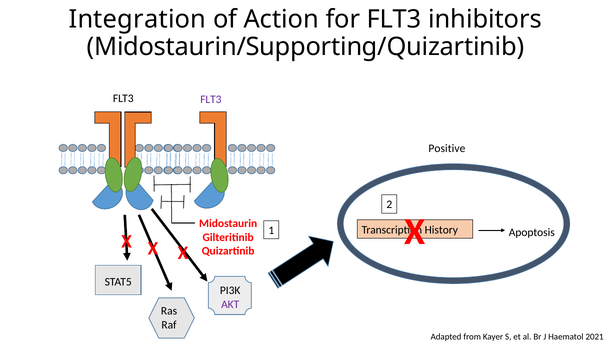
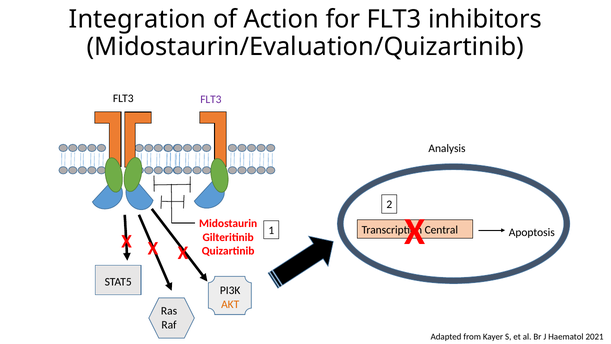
Midostaurin/Supporting/Quizartinib: Midostaurin/Supporting/Quizartinib -> Midostaurin/Evaluation/Quizartinib (305, 47)
Positive: Positive -> Analysis (447, 148)
History: History -> Central (441, 230)
AKT colour: purple -> orange (230, 304)
